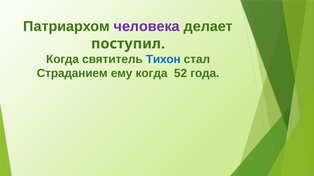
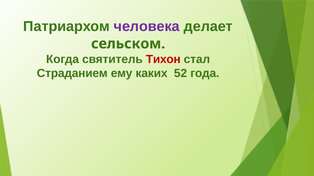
поступил: поступил -> сельском (128, 44)
Тихон colour: blue -> red (163, 59)
ему когда: когда -> каких (152, 73)
